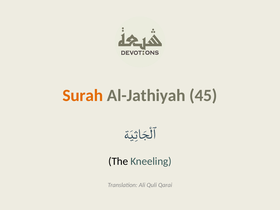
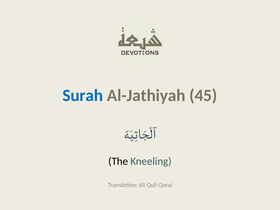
Surah colour: orange -> blue (83, 95)
